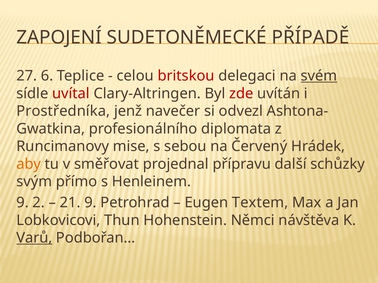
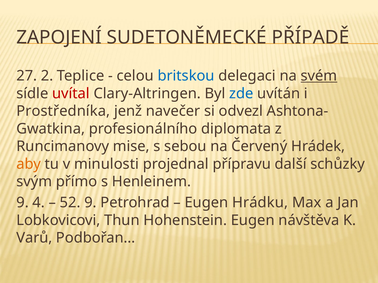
6: 6 -> 2 (47, 76)
britskou colour: red -> blue (186, 76)
zde colour: red -> blue (241, 94)
směřovat: směřovat -> minulosti (107, 164)
2: 2 -> 4 (39, 203)
21: 21 -> 52 (70, 203)
Textem: Textem -> Hrádku (260, 203)
Hohenstein Němci: Němci -> Eugen (253, 221)
Varů underline: present -> none (34, 238)
